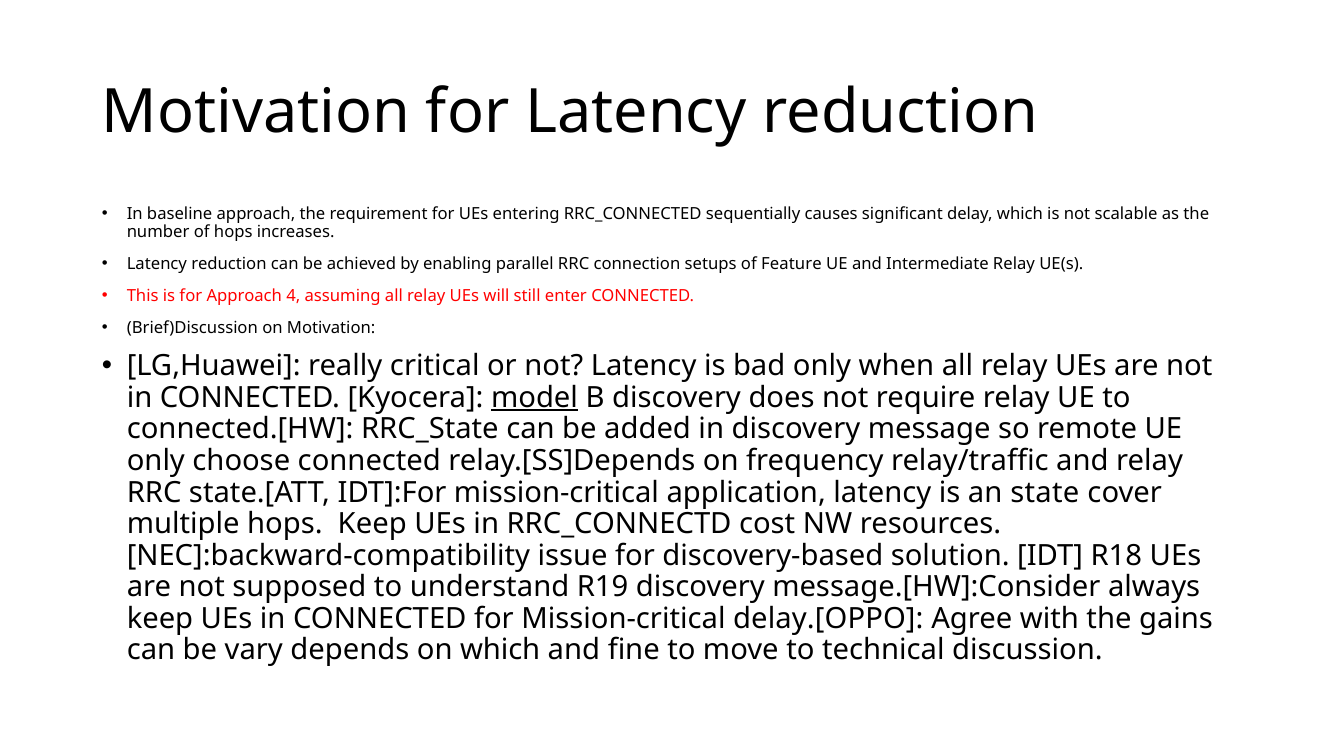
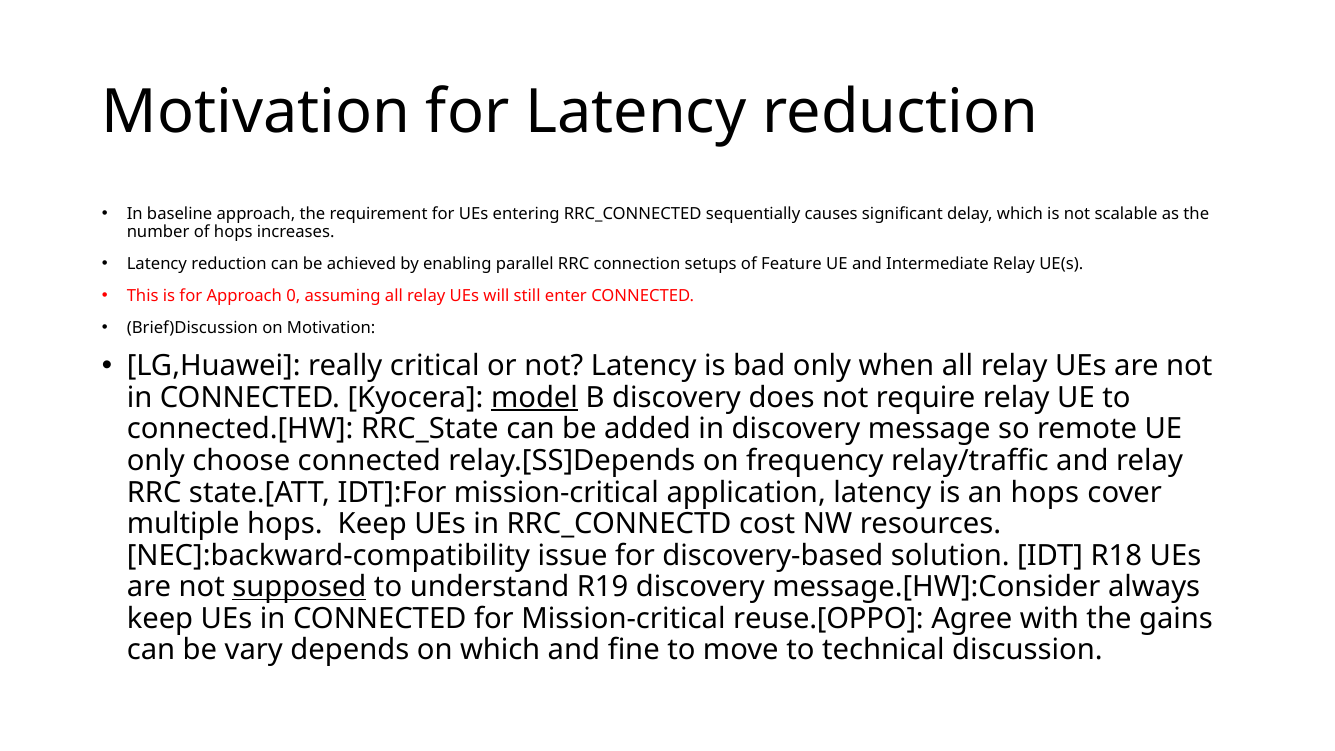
4: 4 -> 0 (293, 296)
an state: state -> hops (1045, 492)
supposed underline: none -> present (299, 587)
delay.[OPPO: delay.[OPPO -> reuse.[OPPO (828, 619)
